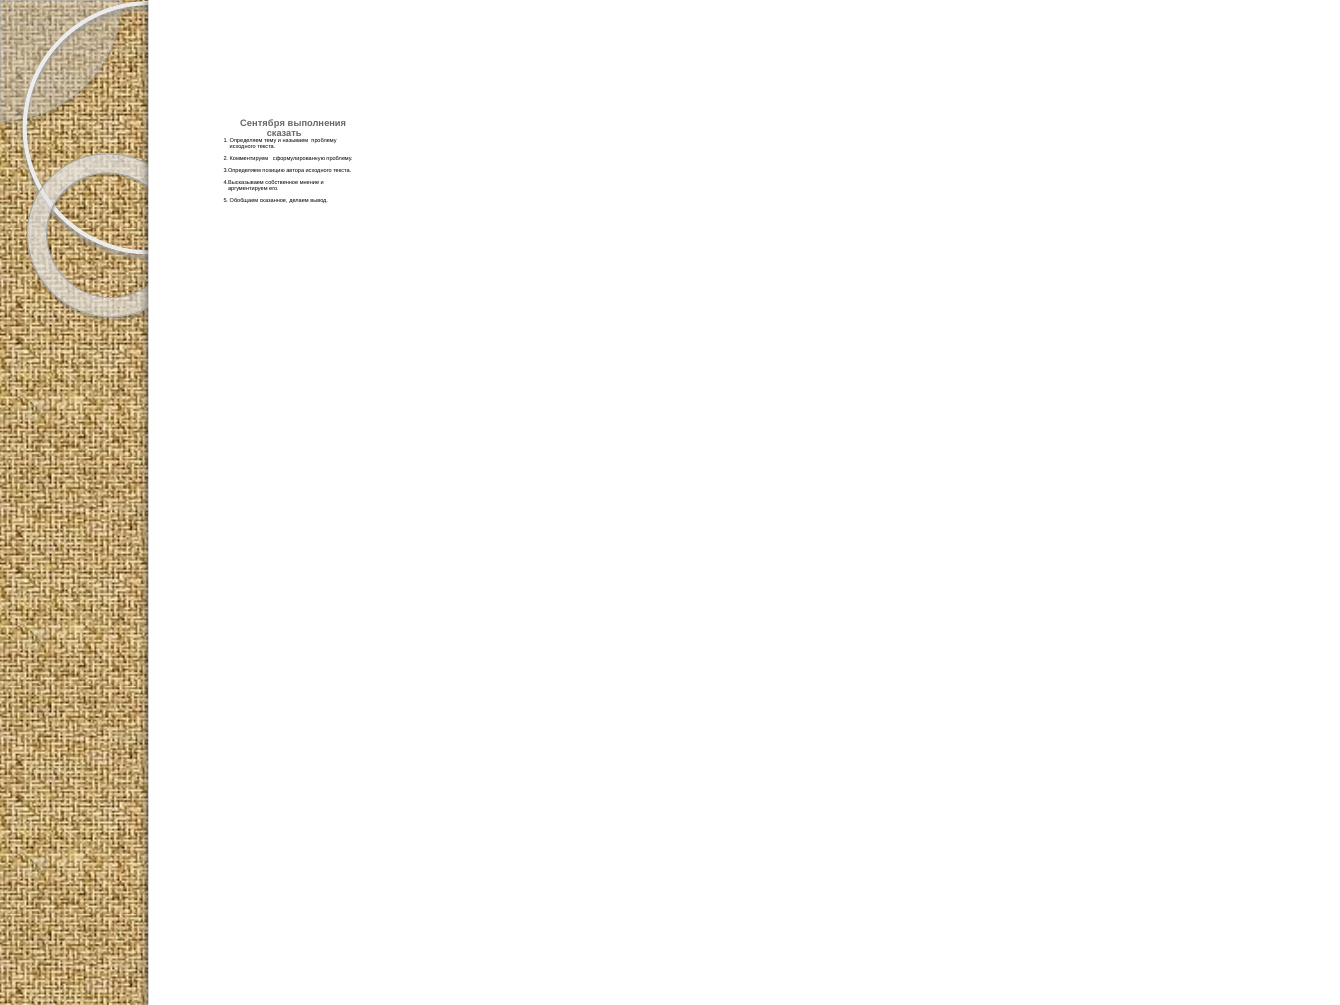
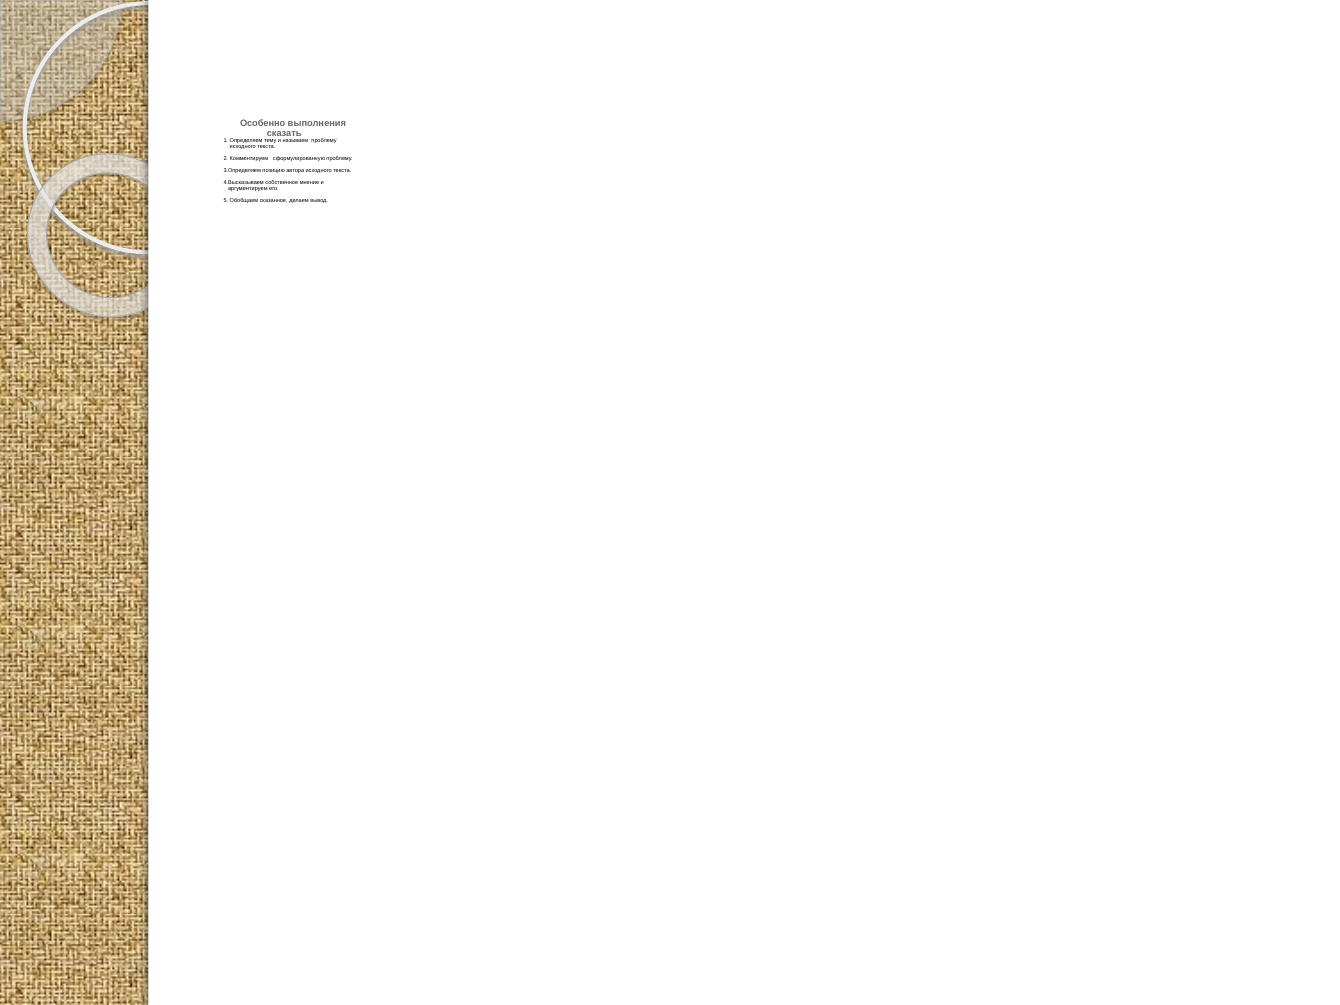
Сентября: Сентября -> Особенно (263, 123)
